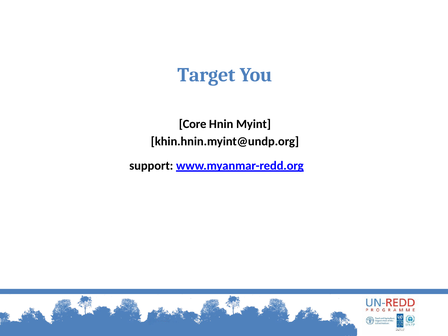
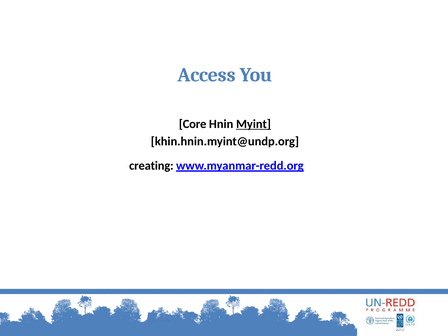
Target: Target -> Access (207, 75)
Myint underline: none -> present (253, 124)
support: support -> creating (151, 166)
